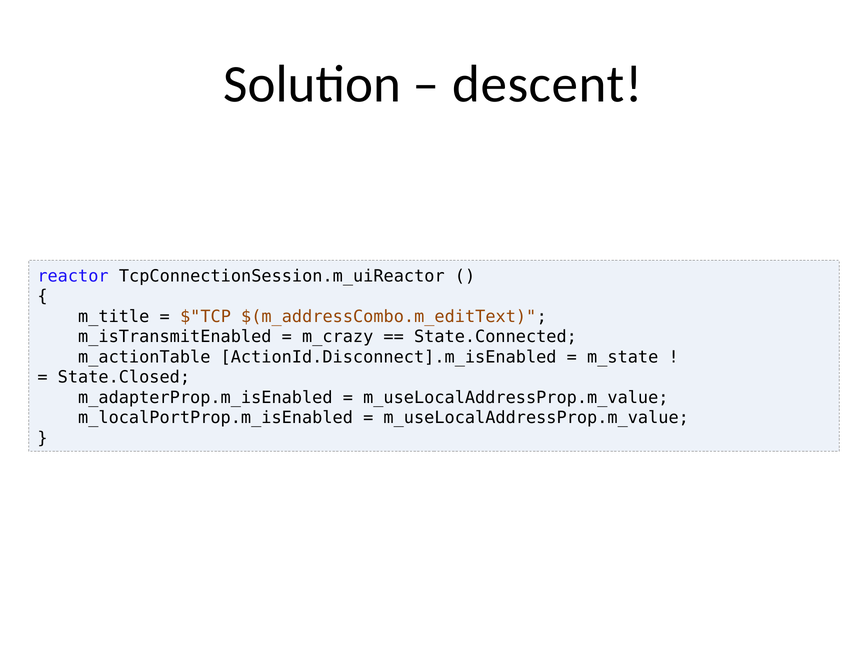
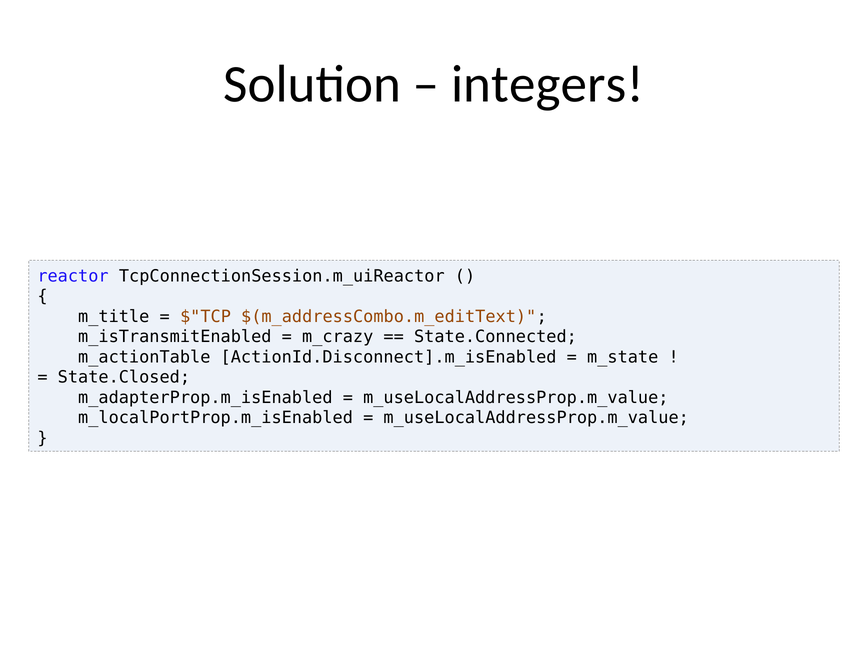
descent: descent -> integers (548, 84)
